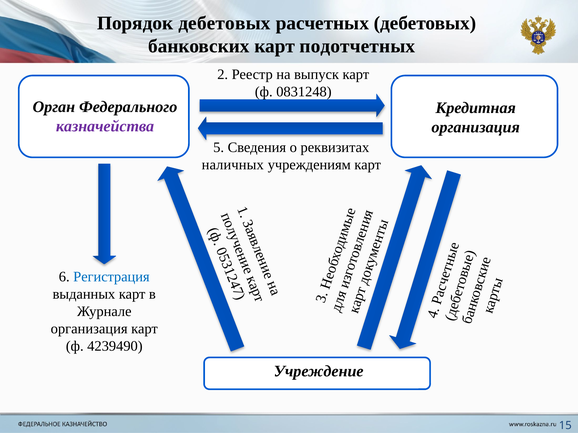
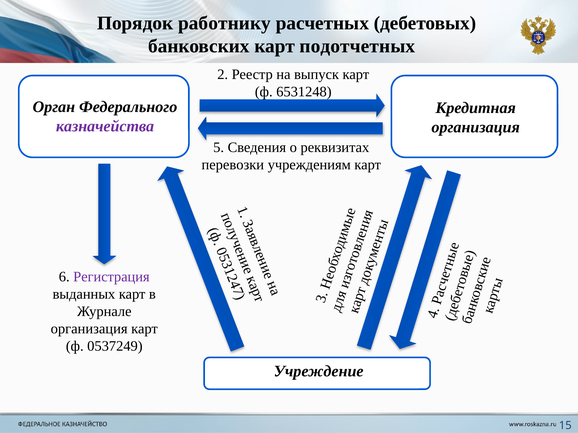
Порядок дебетовых: дебетовых -> работнику (225, 23)
0831248: 0831248 -> 6531248 (304, 92)
наличных: наличных -> перевозки (233, 165)
Регистрация colour: blue -> purple (111, 277)
4239490: 4239490 -> 0537249 (115, 346)
